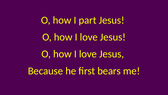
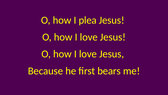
part: part -> plea (88, 20)
